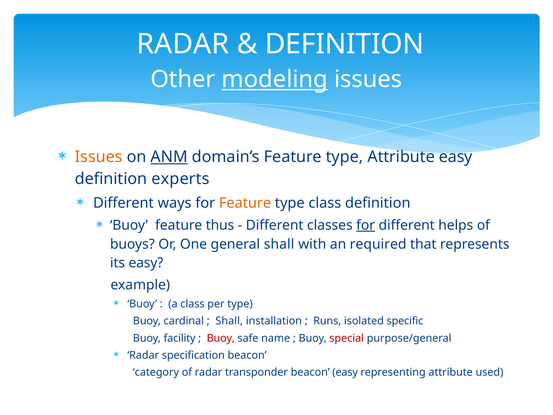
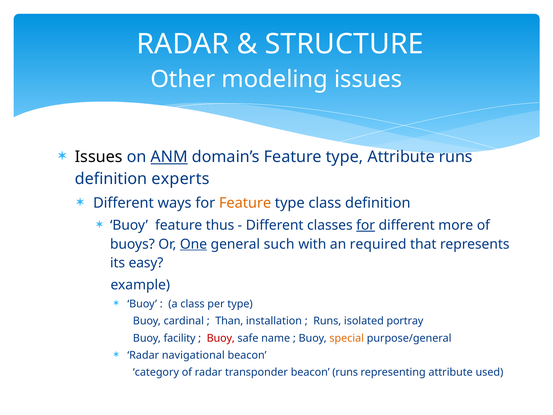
DEFINITION: DEFINITION -> STRUCTURE (344, 44)
modeling underline: present -> none (275, 79)
Issues colour: orange -> black (99, 157)
Attribute easy: easy -> runs (456, 157)
helps: helps -> more (456, 225)
One underline: none -> present (193, 244)
general shall: shall -> such (279, 244)
Shall: Shall -> Than (229, 321)
specific: specific -> portray (405, 321)
special colour: red -> orange (347, 338)
specification: specification -> navigational (193, 355)
beacon easy: easy -> runs (345, 372)
